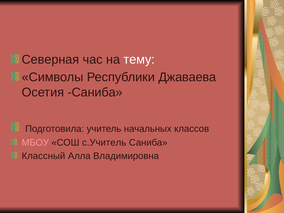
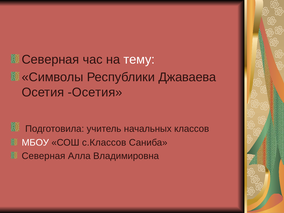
Осетия Саниба: Саниба -> Осетия (95, 92)
МБОУ colour: pink -> white (35, 143)
с.Учитель: с.Учитель -> с.Классов (104, 143)
Классный: Классный -> Северная (43, 156)
